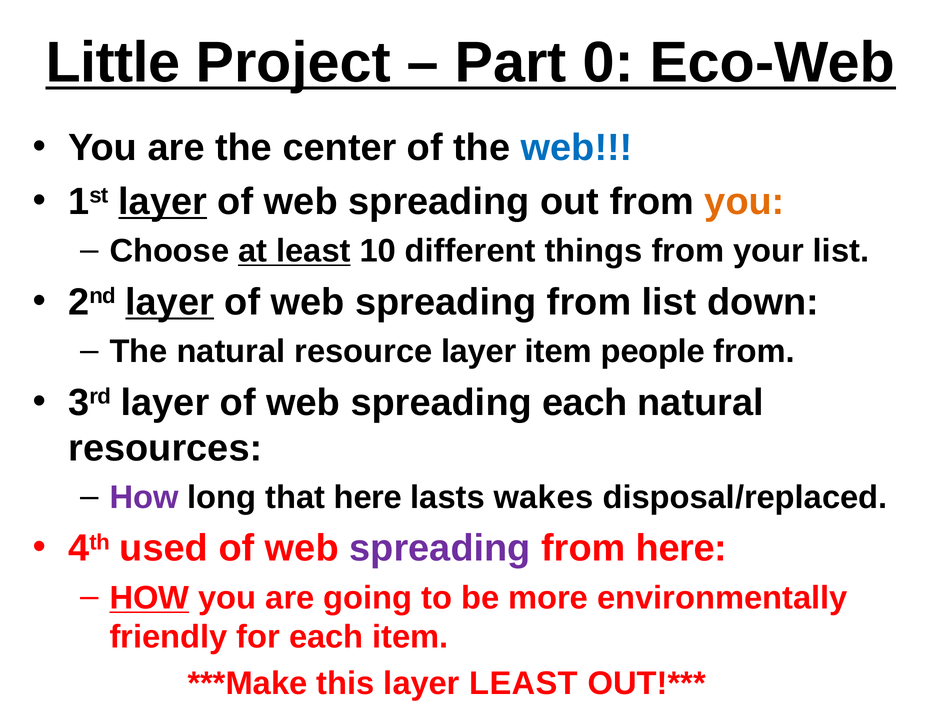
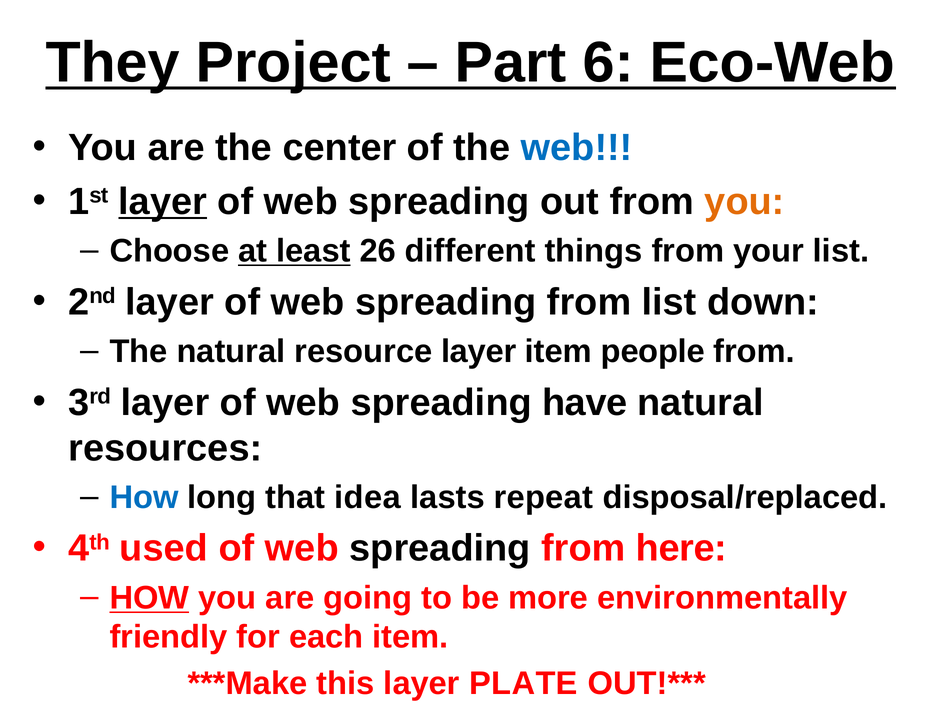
Little: Little -> They (113, 63)
0: 0 -> 6 (608, 63)
10: 10 -> 26 (378, 251)
layer underline: present -> none (170, 302)
spreading each: each -> have (585, 403)
How colour: purple -> blue (144, 498)
that here: here -> idea (368, 498)
wakes: wakes -> repeat (544, 498)
spreading colour: purple -> black (440, 549)
layer LEAST: LEAST -> PLATE (524, 684)
